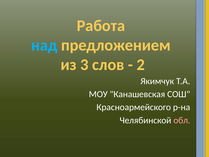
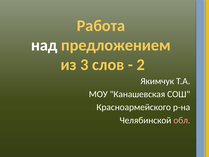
над colour: light blue -> white (44, 45)
